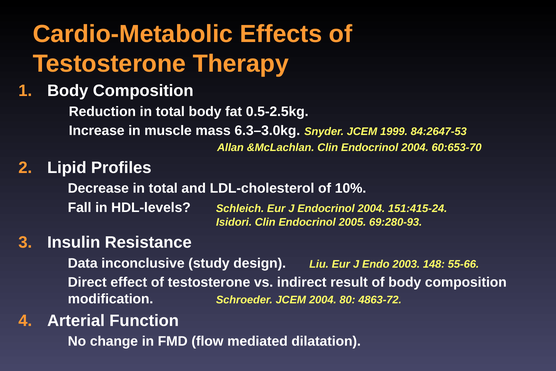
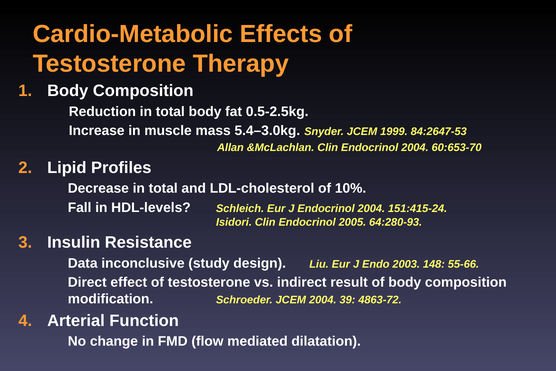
6.3–3.0kg: 6.3–3.0kg -> 5.4–3.0kg (267, 131)
69:280-93: 69:280-93 -> 64:280-93 (396, 222)
80: 80 -> 39 (347, 300)
